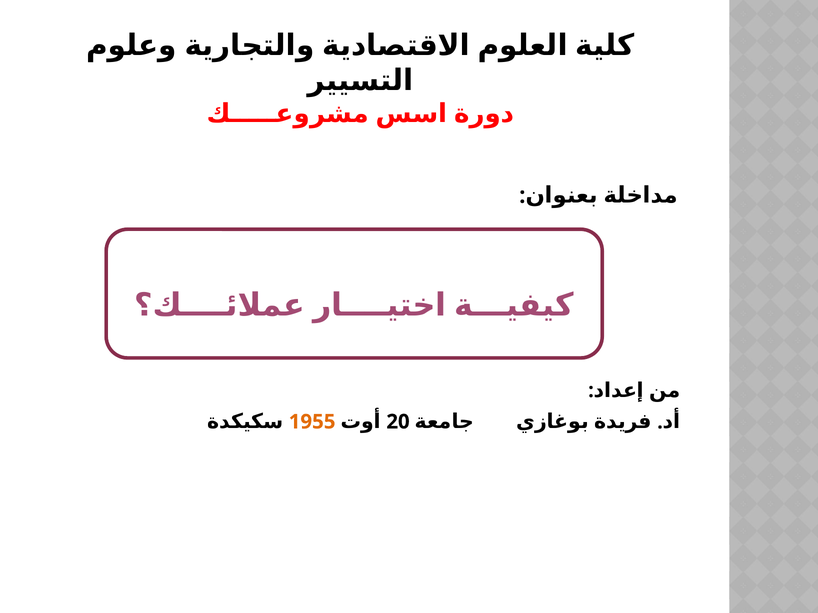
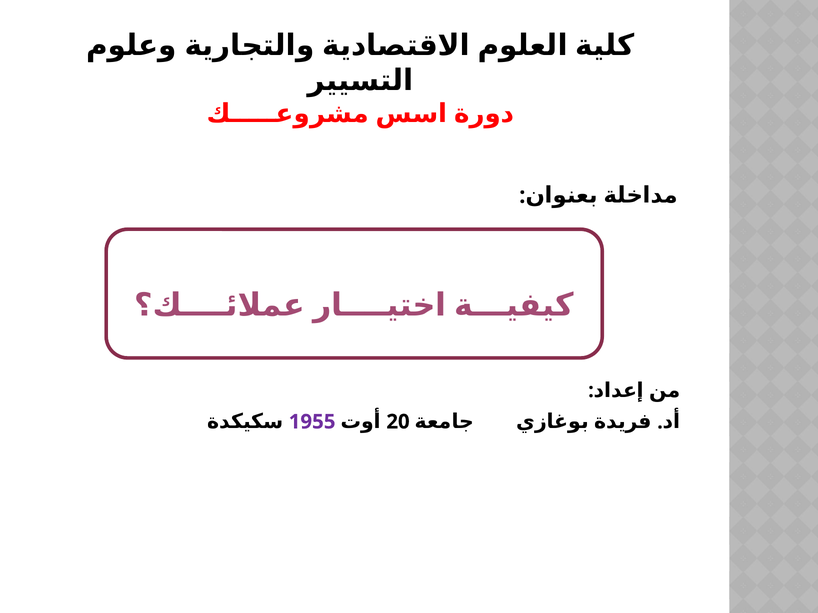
1955 colour: orange -> purple (312, 422)
